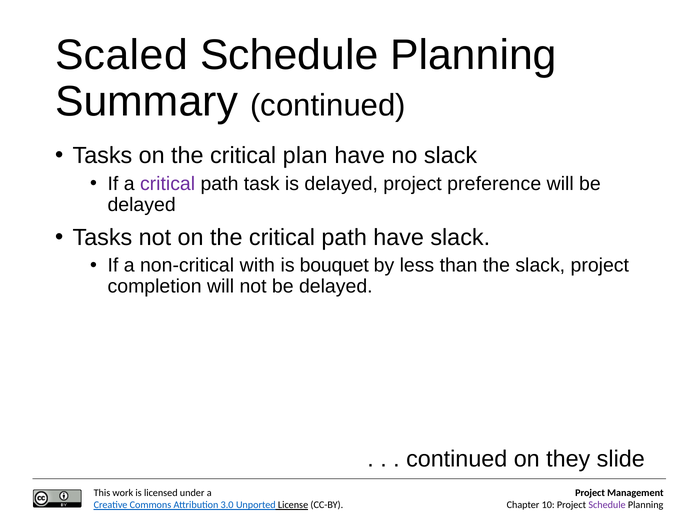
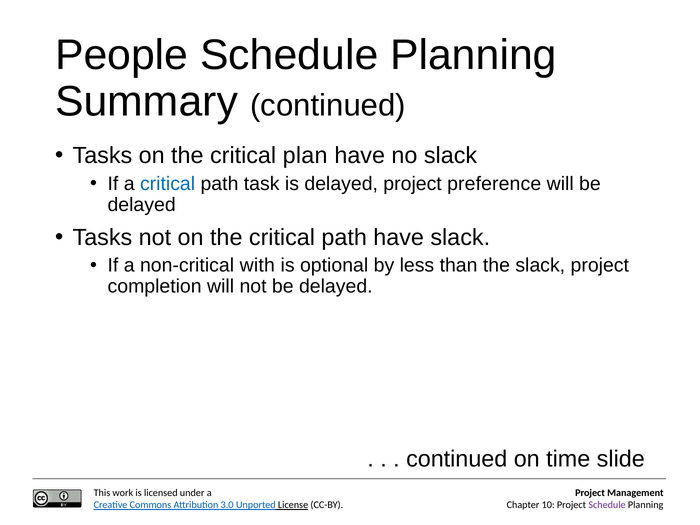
Scaled: Scaled -> People (122, 55)
critical colour: purple -> blue (168, 184)
bouquet: bouquet -> optional (334, 265)
they: they -> time (568, 459)
